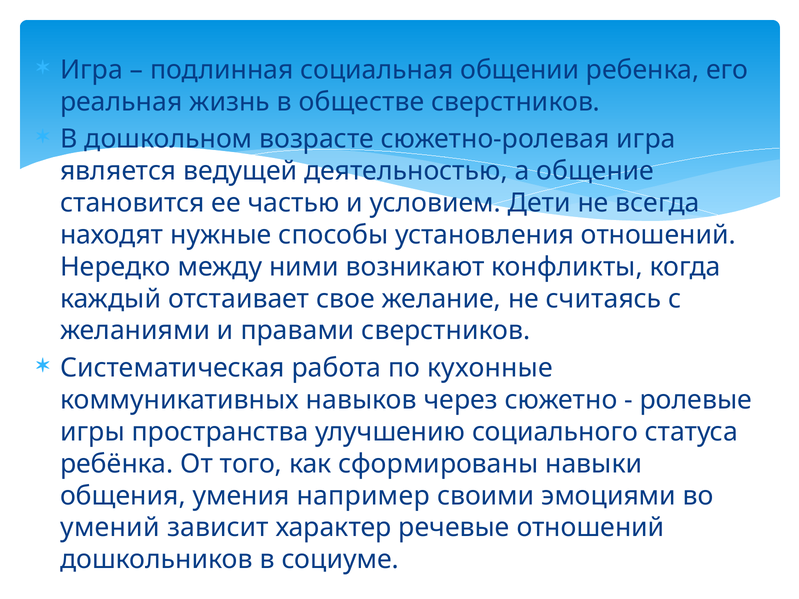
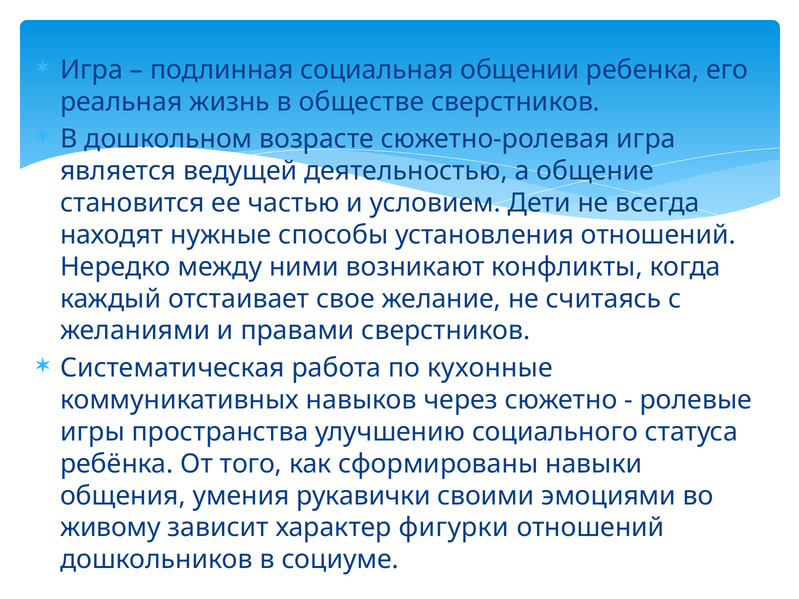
например: например -> рукавички (363, 496)
умений: умений -> живому (110, 528)
речевые: речевые -> фигурки (454, 528)
